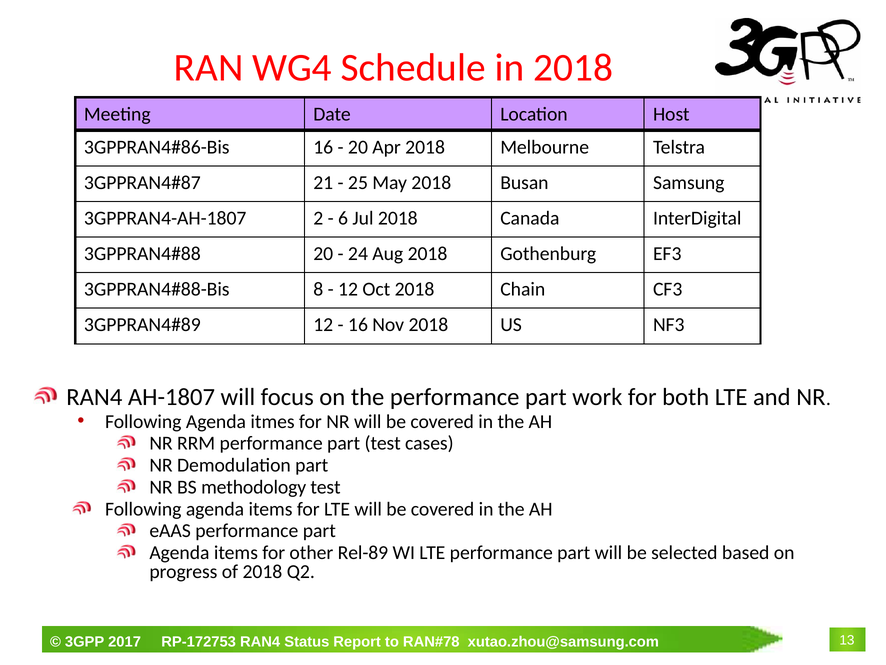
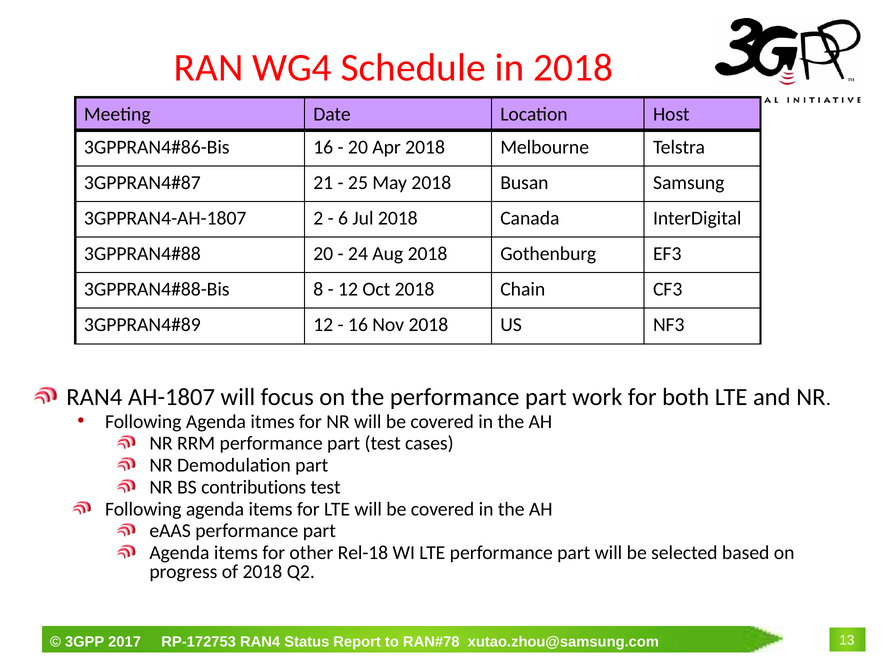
methodology: methodology -> contributions (254, 487)
Rel-89: Rel-89 -> Rel-18 (363, 552)
